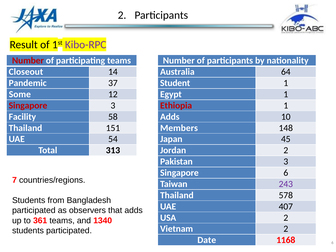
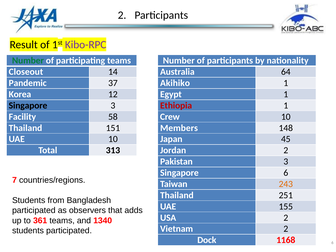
Number colour: red -> green (28, 61)
Student: Student -> Akihiko (175, 83)
Some: Some -> Korea (20, 94)
Singapore colour: red -> black (28, 106)
Adds: Adds -> Crew (170, 117)
UAE 54: 54 -> 10 (113, 139)
243 colour: purple -> orange (286, 184)
578: 578 -> 251 (286, 195)
407: 407 -> 155 (286, 206)
Date: Date -> Dock (207, 240)
